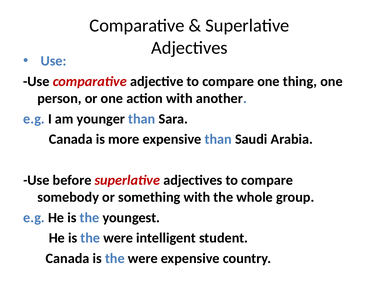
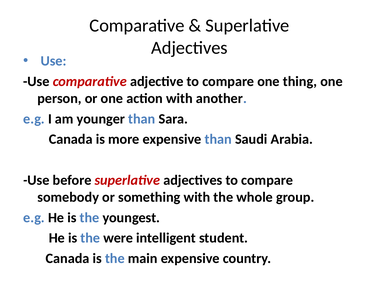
Canada is the were: were -> main (143, 259)
